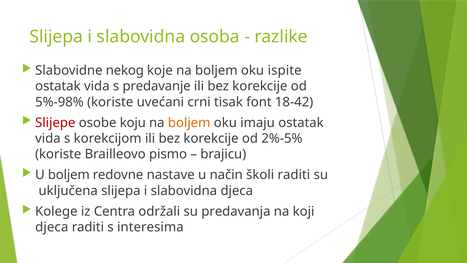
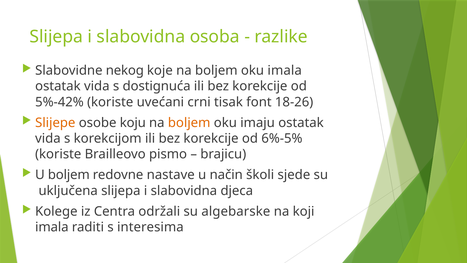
oku ispite: ispite -> imala (285, 70)
predavanje: predavanje -> dostignuća (157, 86)
5%-98%: 5%-98% -> 5%-42% (59, 102)
18-42: 18-42 -> 18-26 (294, 102)
Slijepe colour: red -> orange (55, 123)
2%-5%: 2%-5% -> 6%-5% (282, 138)
školi raditi: raditi -> sjede (294, 175)
predavanja: predavanja -> algebarske (236, 211)
djeca: djeca -> imala (52, 227)
